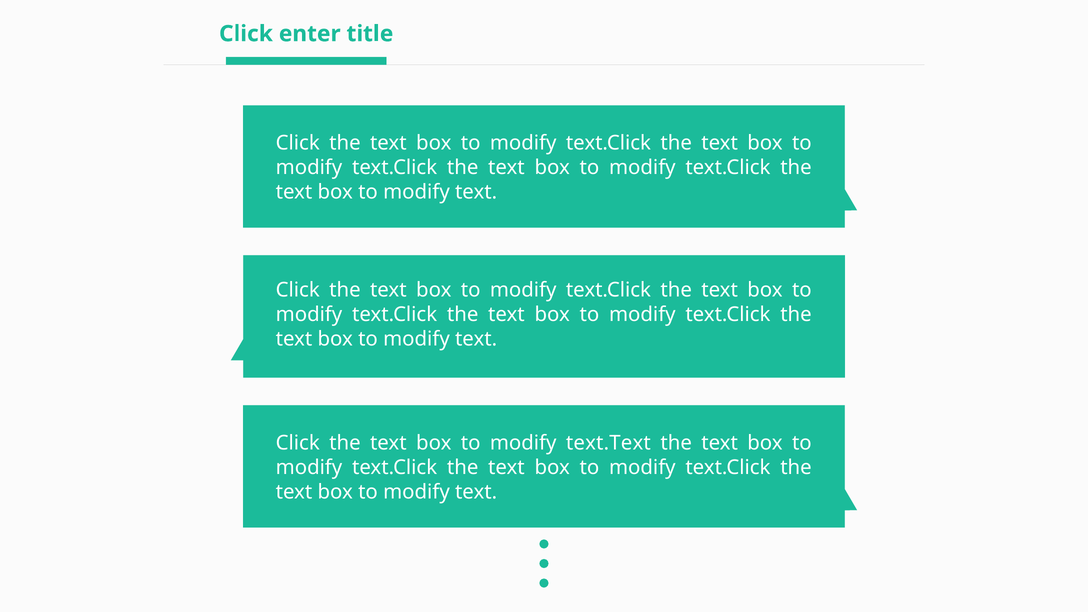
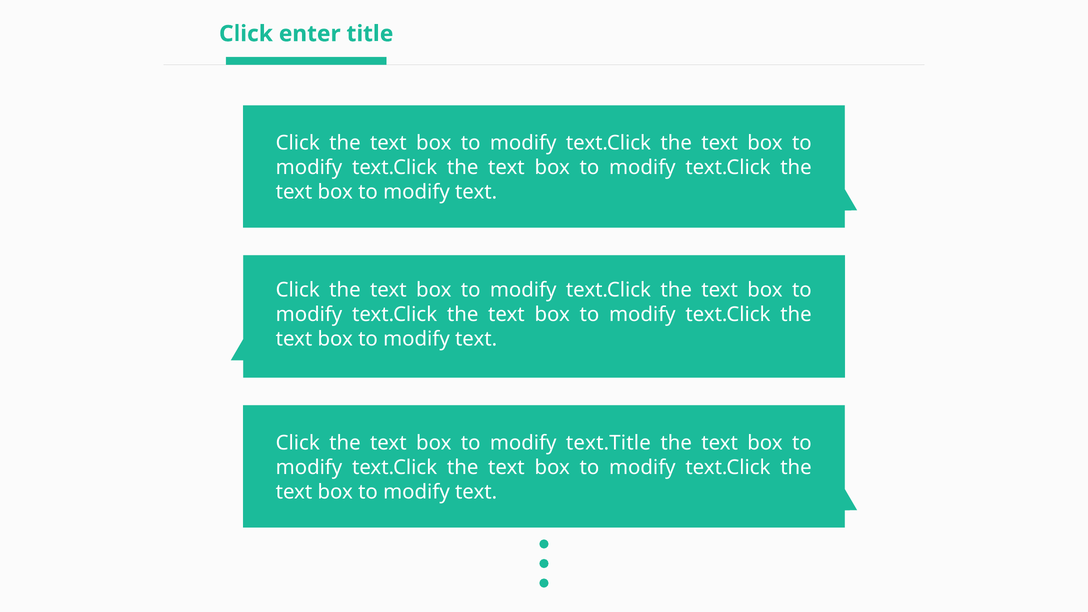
text.Text: text.Text -> text.Title (608, 443)
